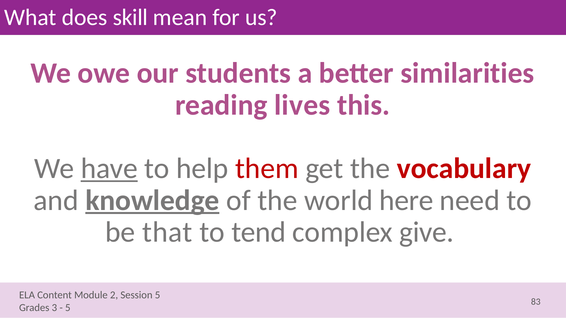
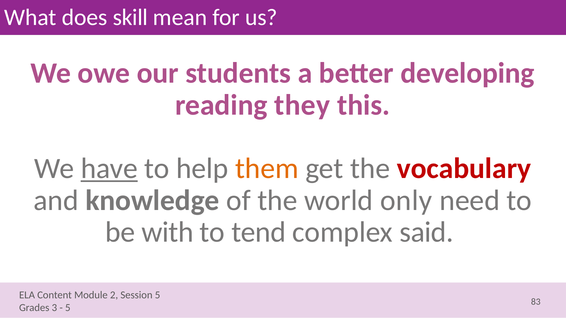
similarities: similarities -> developing (467, 73)
lives: lives -> they (302, 105)
them colour: red -> orange (267, 169)
knowledge underline: present -> none (152, 201)
here: here -> only (406, 201)
that: that -> with (168, 232)
give: give -> said (427, 232)
